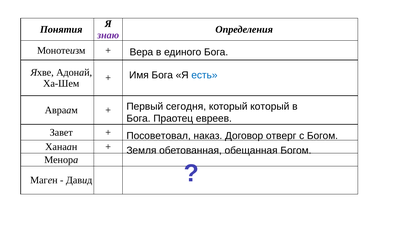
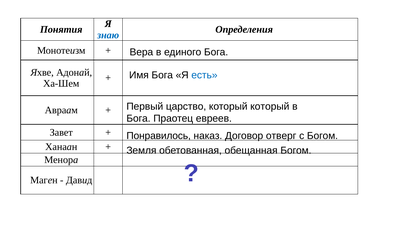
знаю colour: purple -> blue (108, 35)
сегодня: сегодня -> царство (186, 106)
Посоветовал: Посоветовал -> Понравилось (159, 136)
